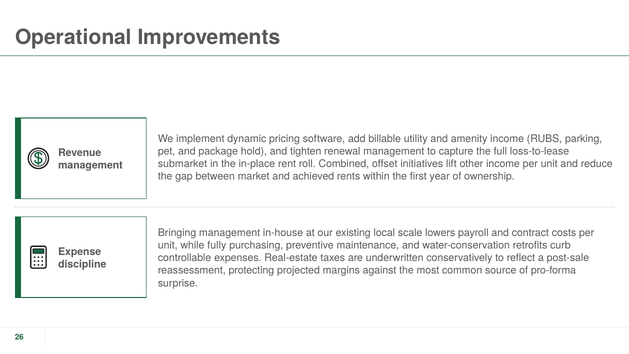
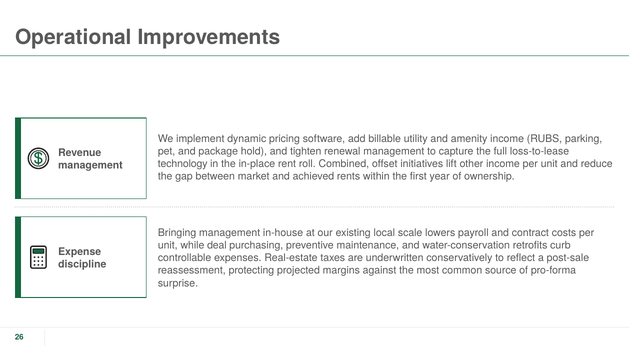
submarket: submarket -> technology (183, 164)
fully: fully -> deal (217, 245)
